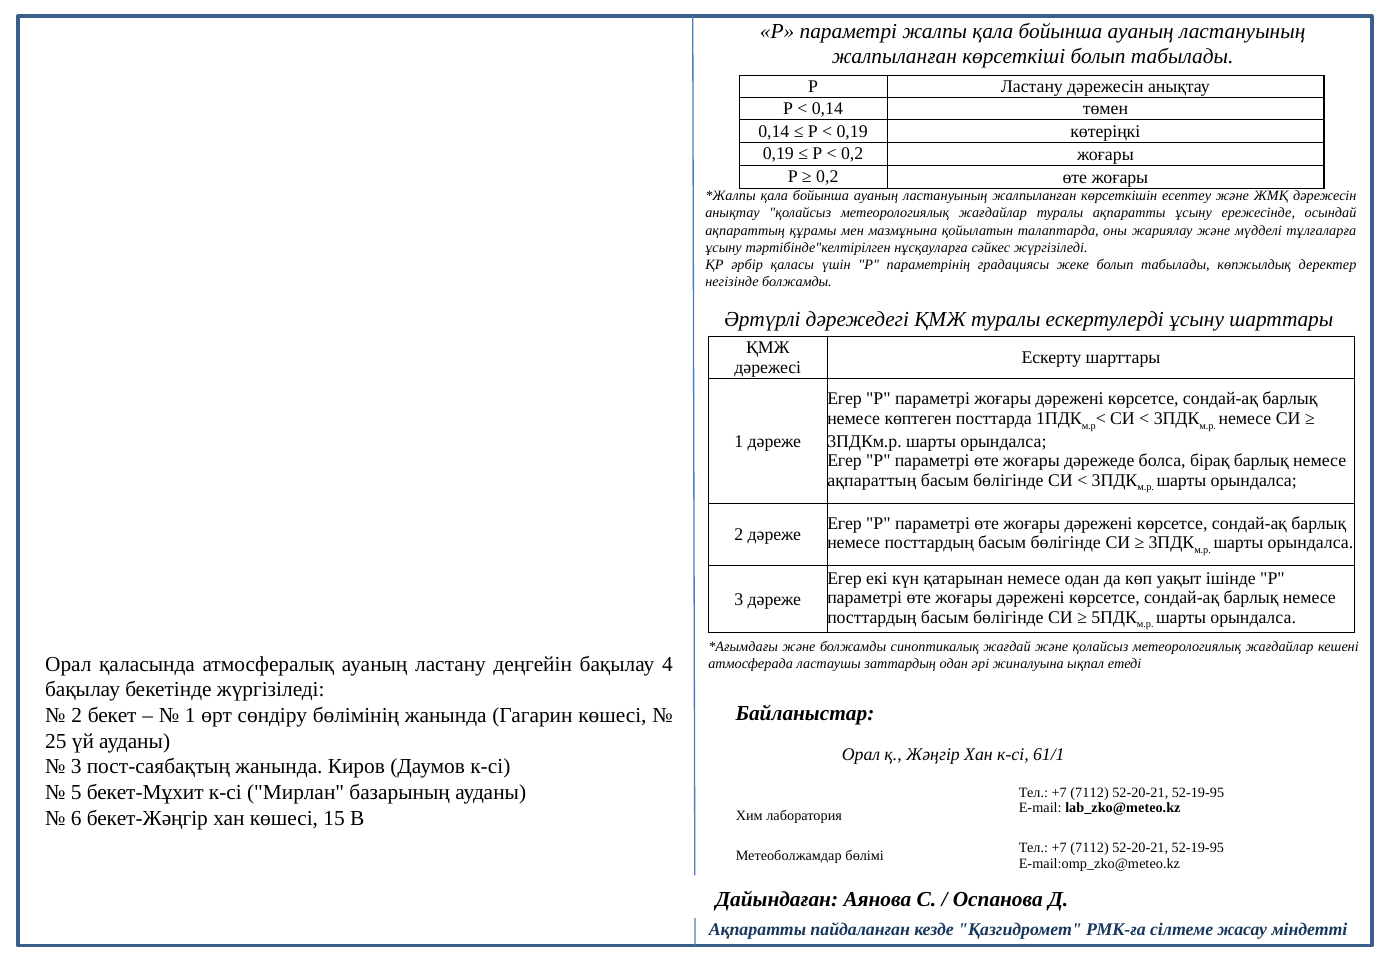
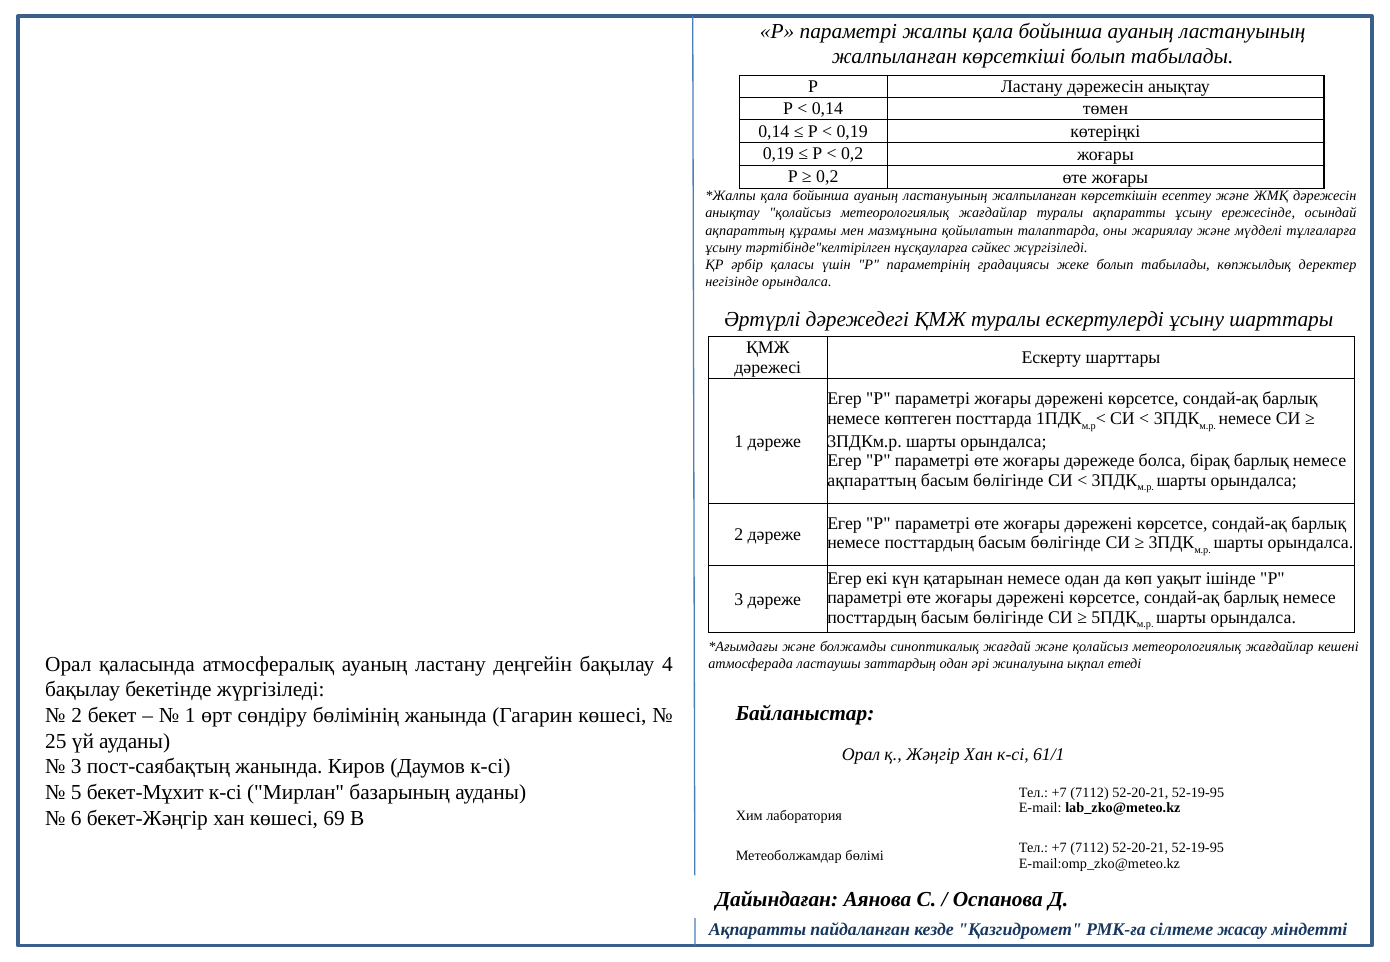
негізінде болжамды: болжамды -> орындалса (797, 282)
15: 15 -> 69 (334, 818)
